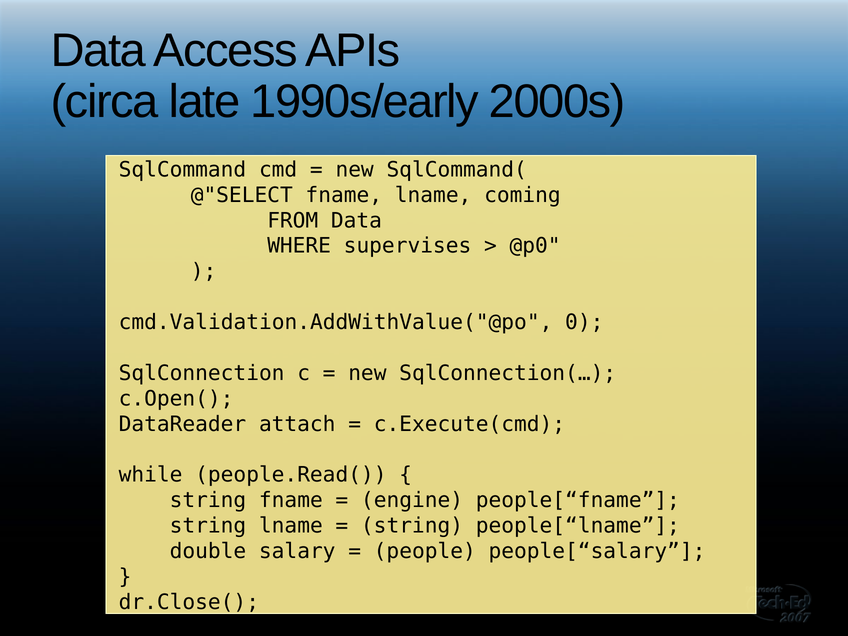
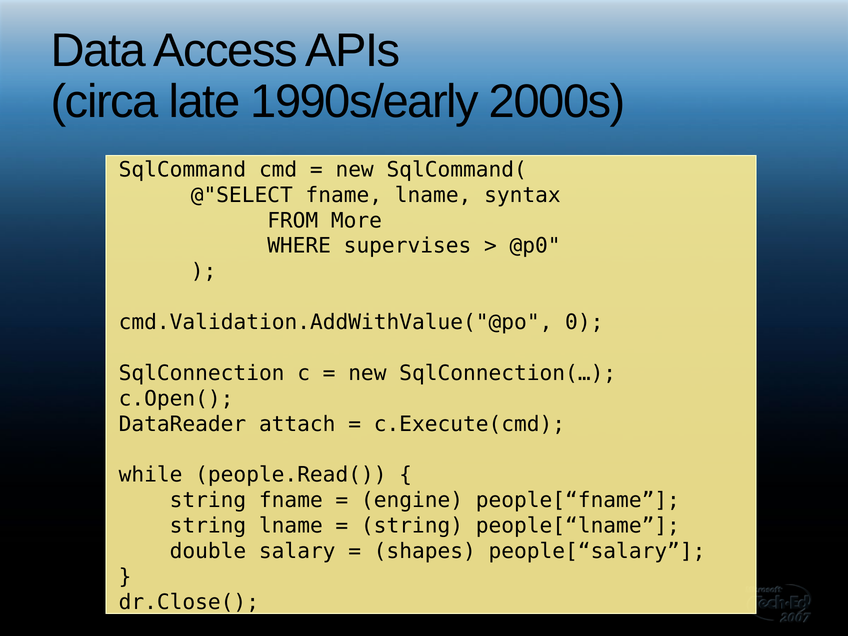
coming: coming -> syntax (522, 195)
FROM Data: Data -> More (356, 221)
people: people -> shapes (425, 551)
